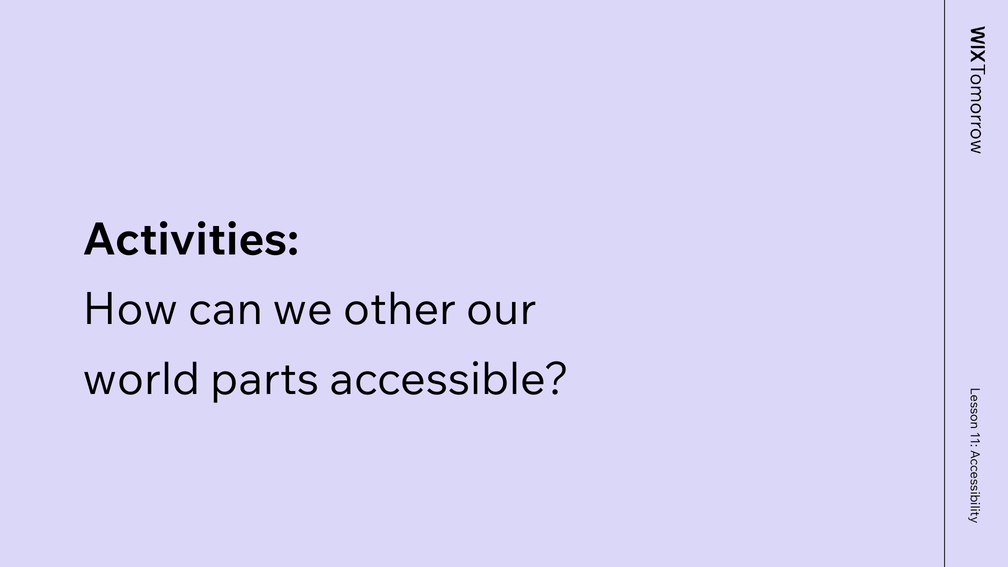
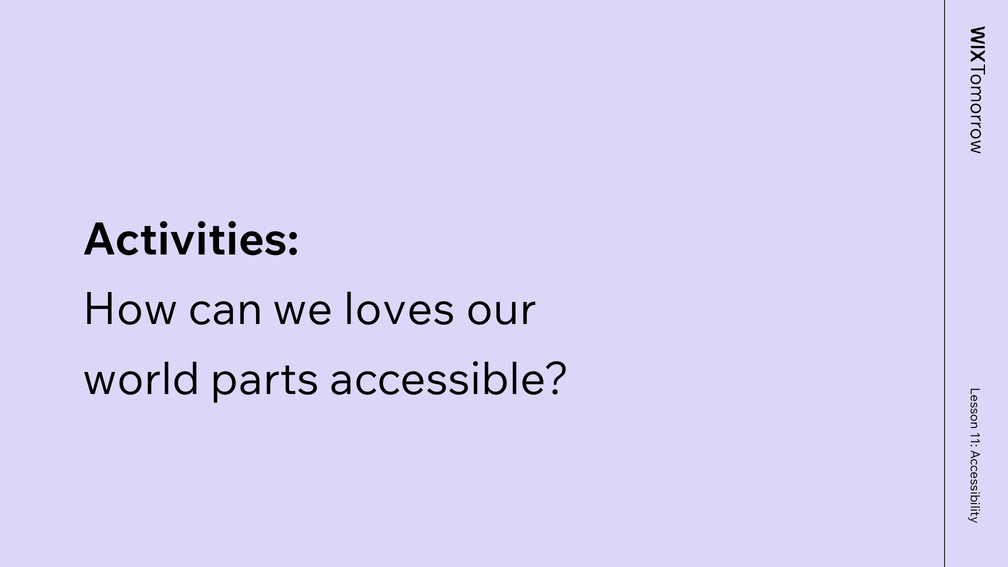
other: other -> loves (400, 310)
